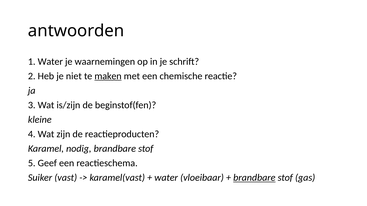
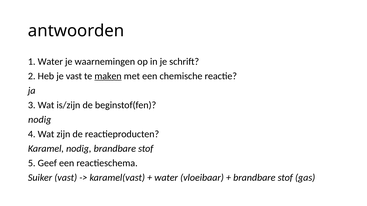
je niet: niet -> vast (74, 76)
kleine: kleine -> nodig (40, 120)
brandbare underline: present -> none (254, 178)
